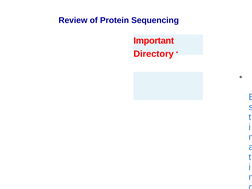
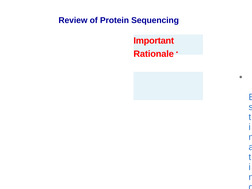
Directory: Directory -> Rationale (154, 54)
